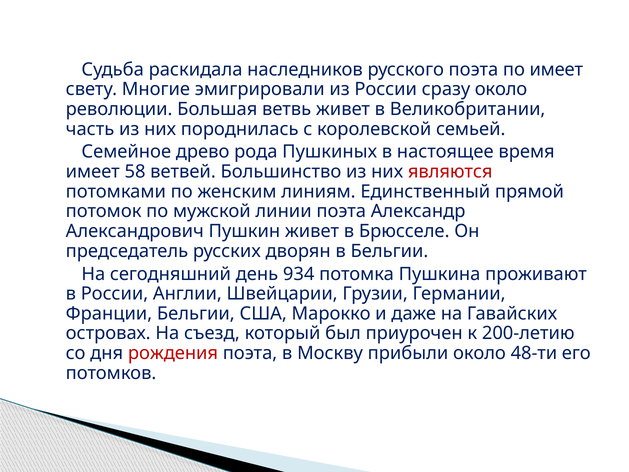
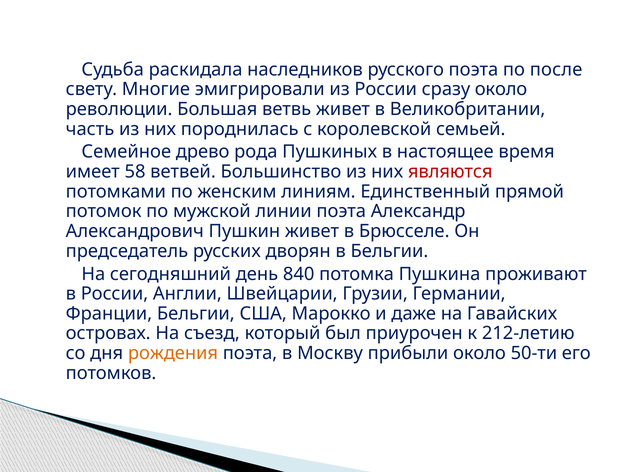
по имеет: имеет -> после (556, 69)
934: 934 -> 840 (299, 274)
200-летию: 200-летию -> 212-летию (528, 333)
рождения colour: red -> orange (173, 353)
48-ти: 48-ти -> 50-ти (534, 353)
